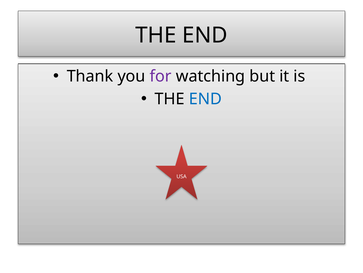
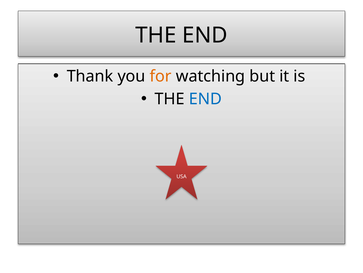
for colour: purple -> orange (161, 76)
